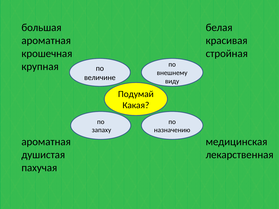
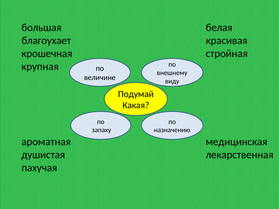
ароматная: ароматная -> благоухает (46, 41)
